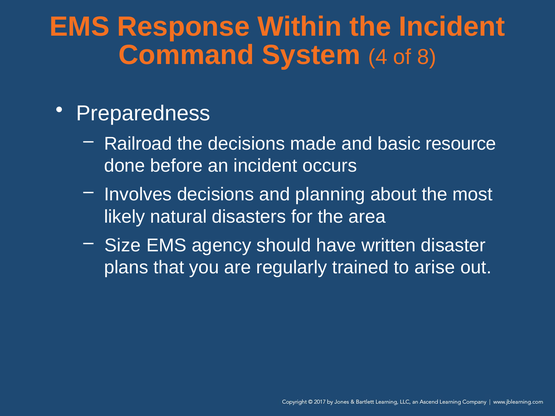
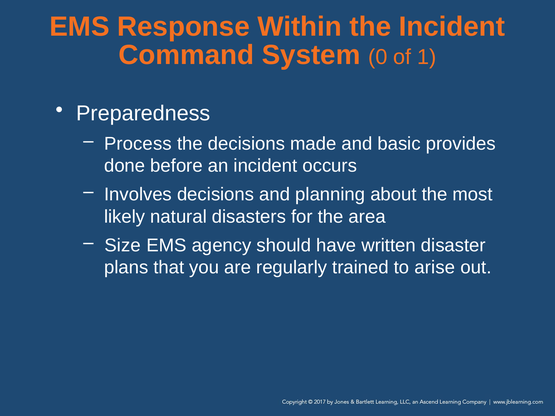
4: 4 -> 0 (378, 57)
8: 8 -> 1 (427, 57)
Railroad: Railroad -> Process (138, 144)
resource: resource -> provides (461, 144)
